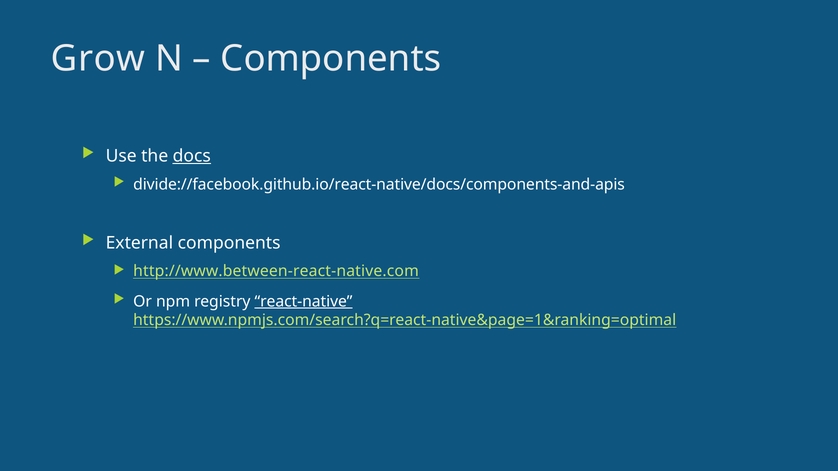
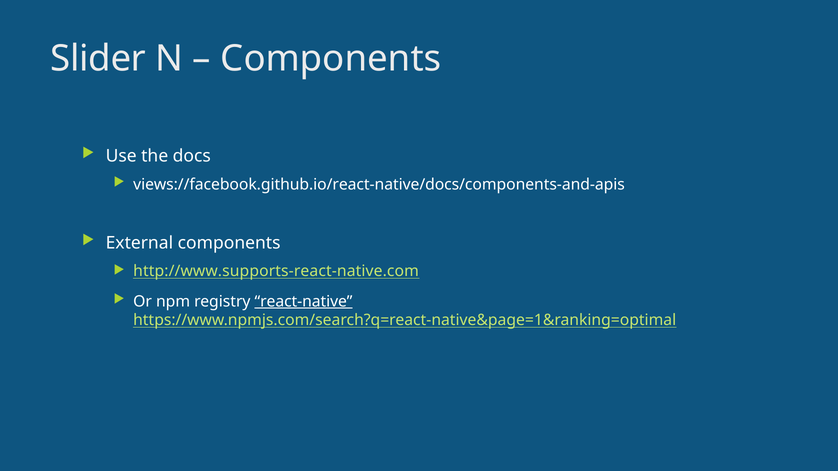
Grow: Grow -> Slider (98, 59)
docs underline: present -> none (192, 156)
divide://facebook.github.io/react-native/docs/components-and-apis: divide://facebook.github.io/react-native/docs/components-and-apis -> views://facebook.github.io/react-native/docs/components-and-apis (379, 184)
http://www.between-react-native.com: http://www.between-react-native.com -> http://www.supports-react-native.com (276, 271)
